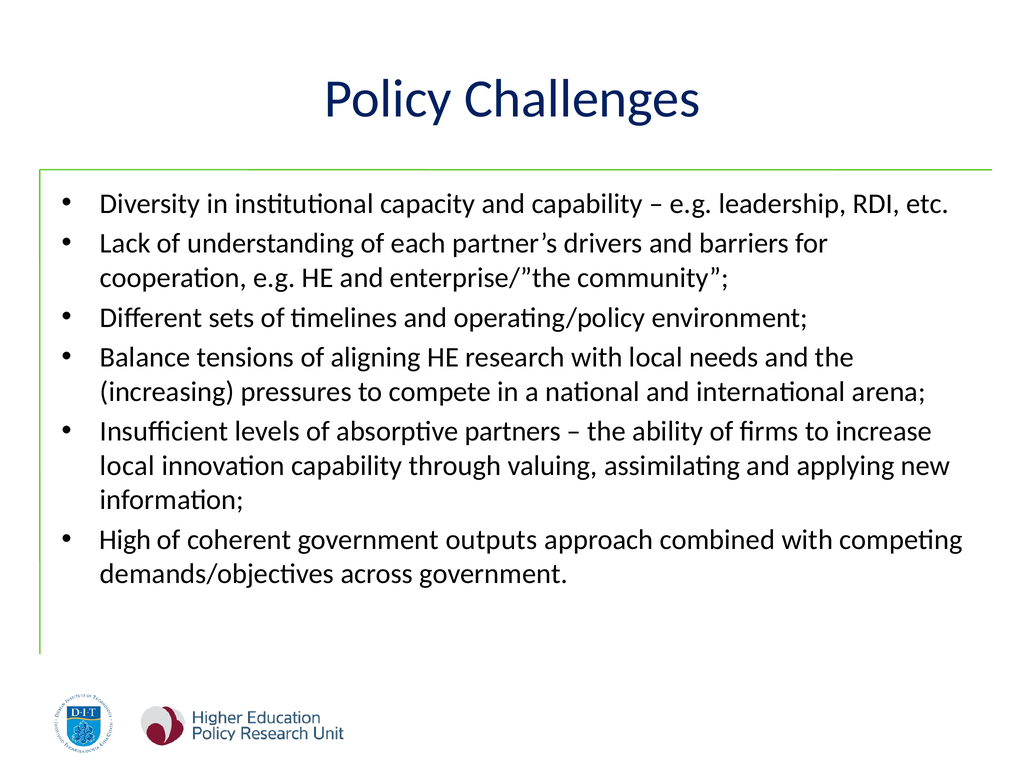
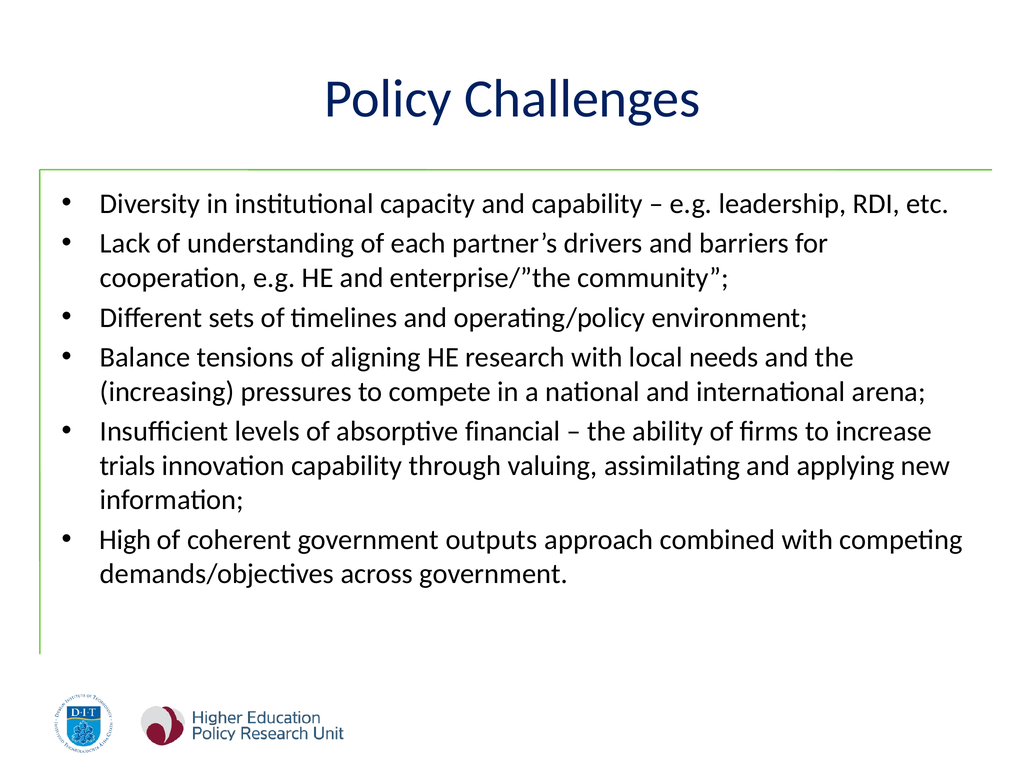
partners: partners -> financial (513, 431)
local: local -> trials (128, 466)
